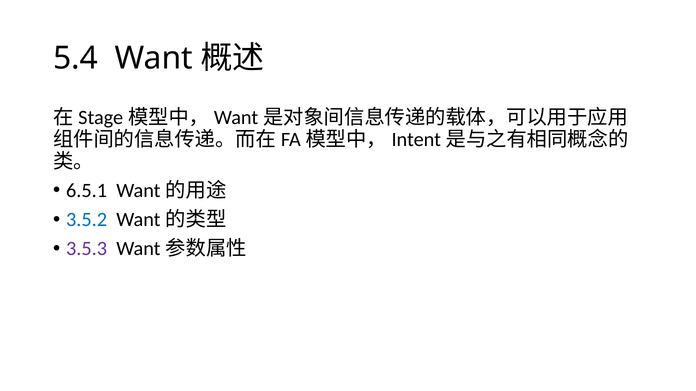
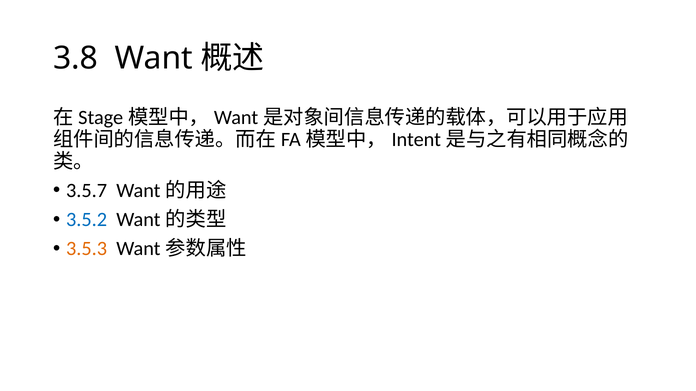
5.4: 5.4 -> 3.8 (76, 58)
6.5.1: 6.5.1 -> 3.5.7 (87, 191)
3.5.3 colour: purple -> orange (87, 249)
